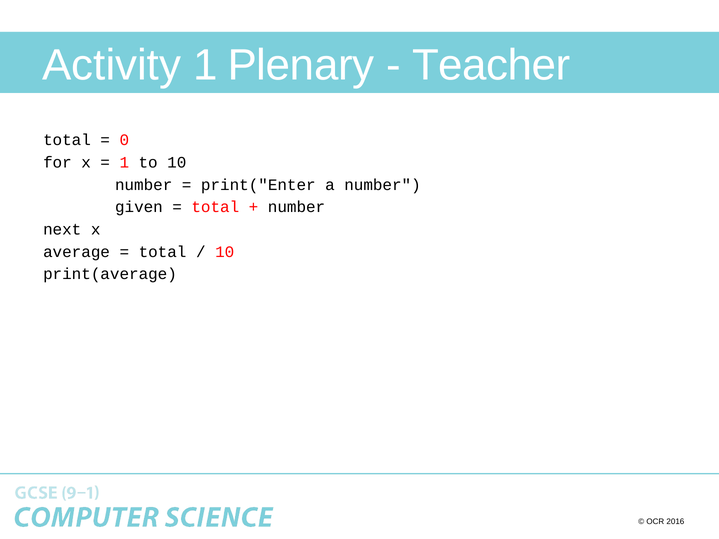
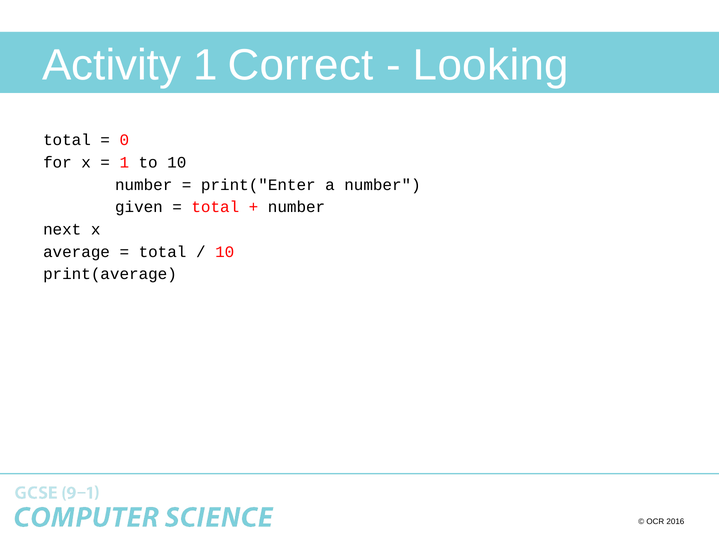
Plenary: Plenary -> Correct (301, 65)
Teacher: Teacher -> Looking (491, 65)
